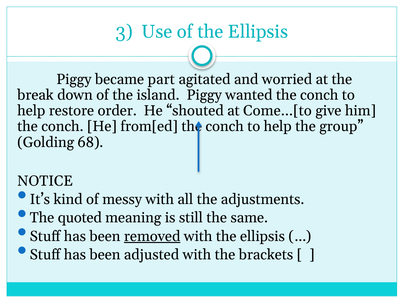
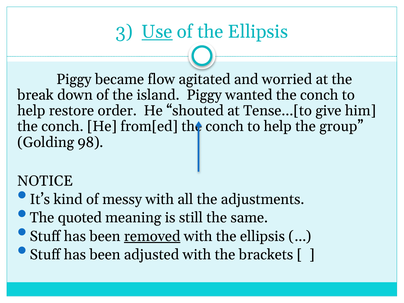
Use underline: none -> present (157, 32)
part: part -> flow (161, 79)
Come...[to: Come...[to -> Tense...[to (278, 111)
68: 68 -> 98 (90, 142)
